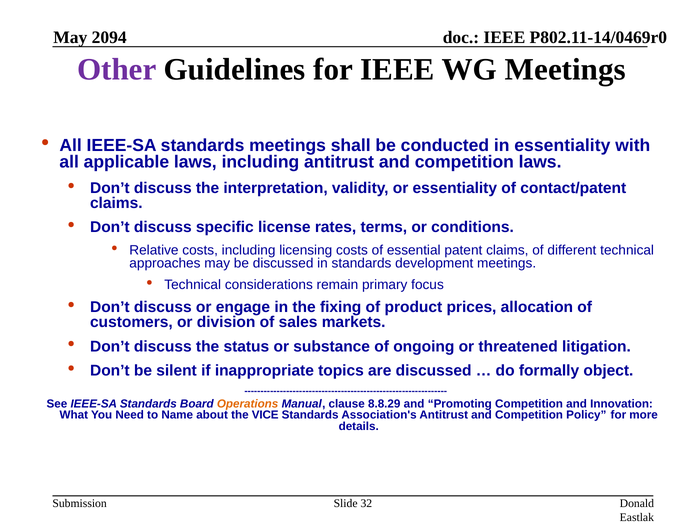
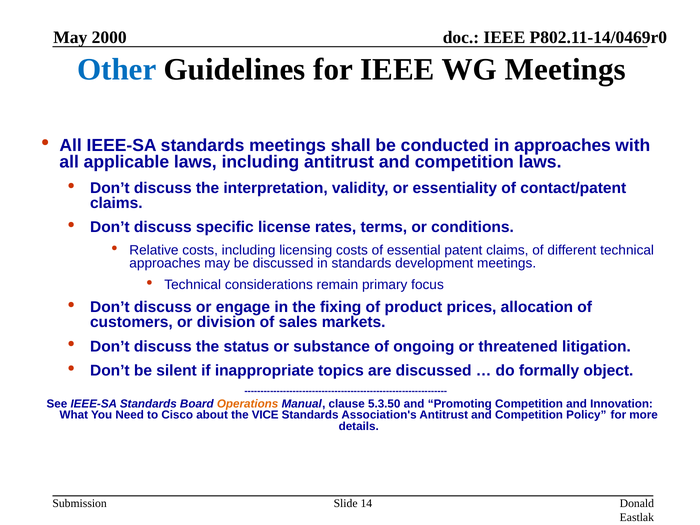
2094: 2094 -> 2000 (109, 37)
Other colour: purple -> blue (117, 69)
in essentiality: essentiality -> approaches (563, 145)
8.8.29: 8.8.29 -> 5.3.50 (384, 404)
Name: Name -> Cisco (177, 415)
32: 32 -> 14 (366, 504)
